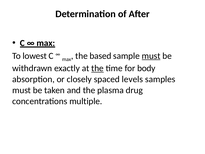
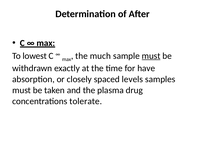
based: based -> much (100, 56)
the underline: present -> none (97, 68)
body: body -> have (146, 68)
multiple: multiple -> tolerate (86, 101)
